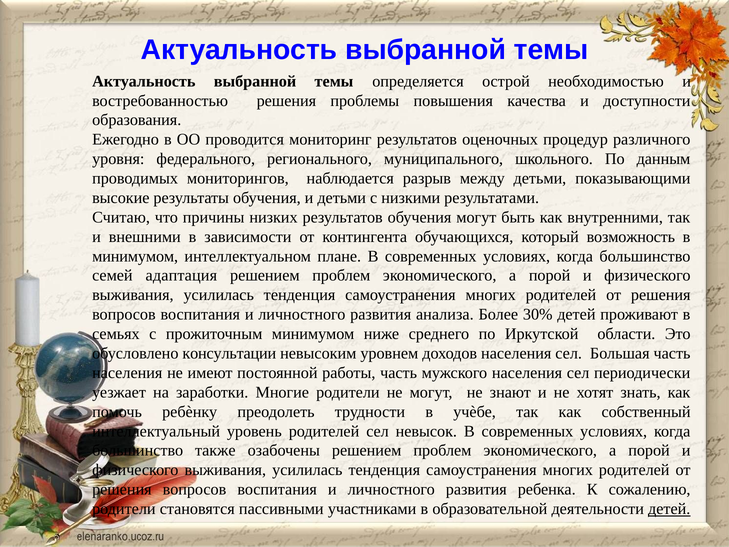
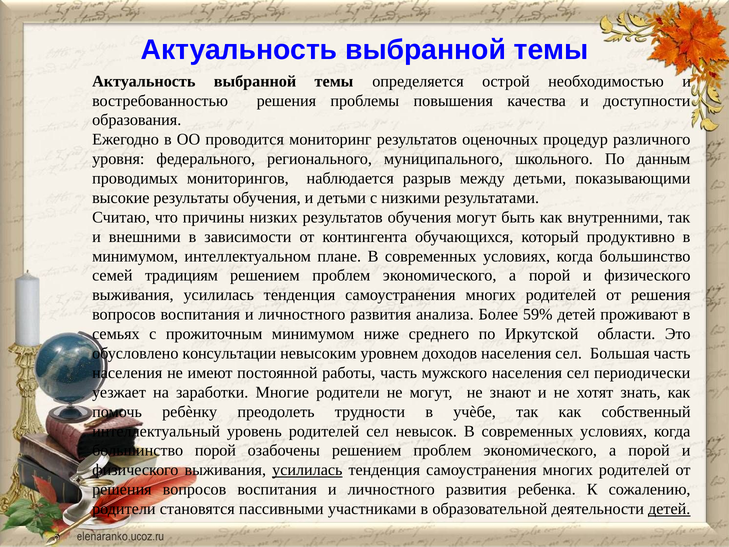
возможность: возможность -> продуктивно (631, 237)
адаптация: адаптация -> традициям (182, 276)
30%: 30% -> 59% (538, 314)
большинство также: также -> порой (215, 450)
усилилась underline: none -> present (307, 470)
